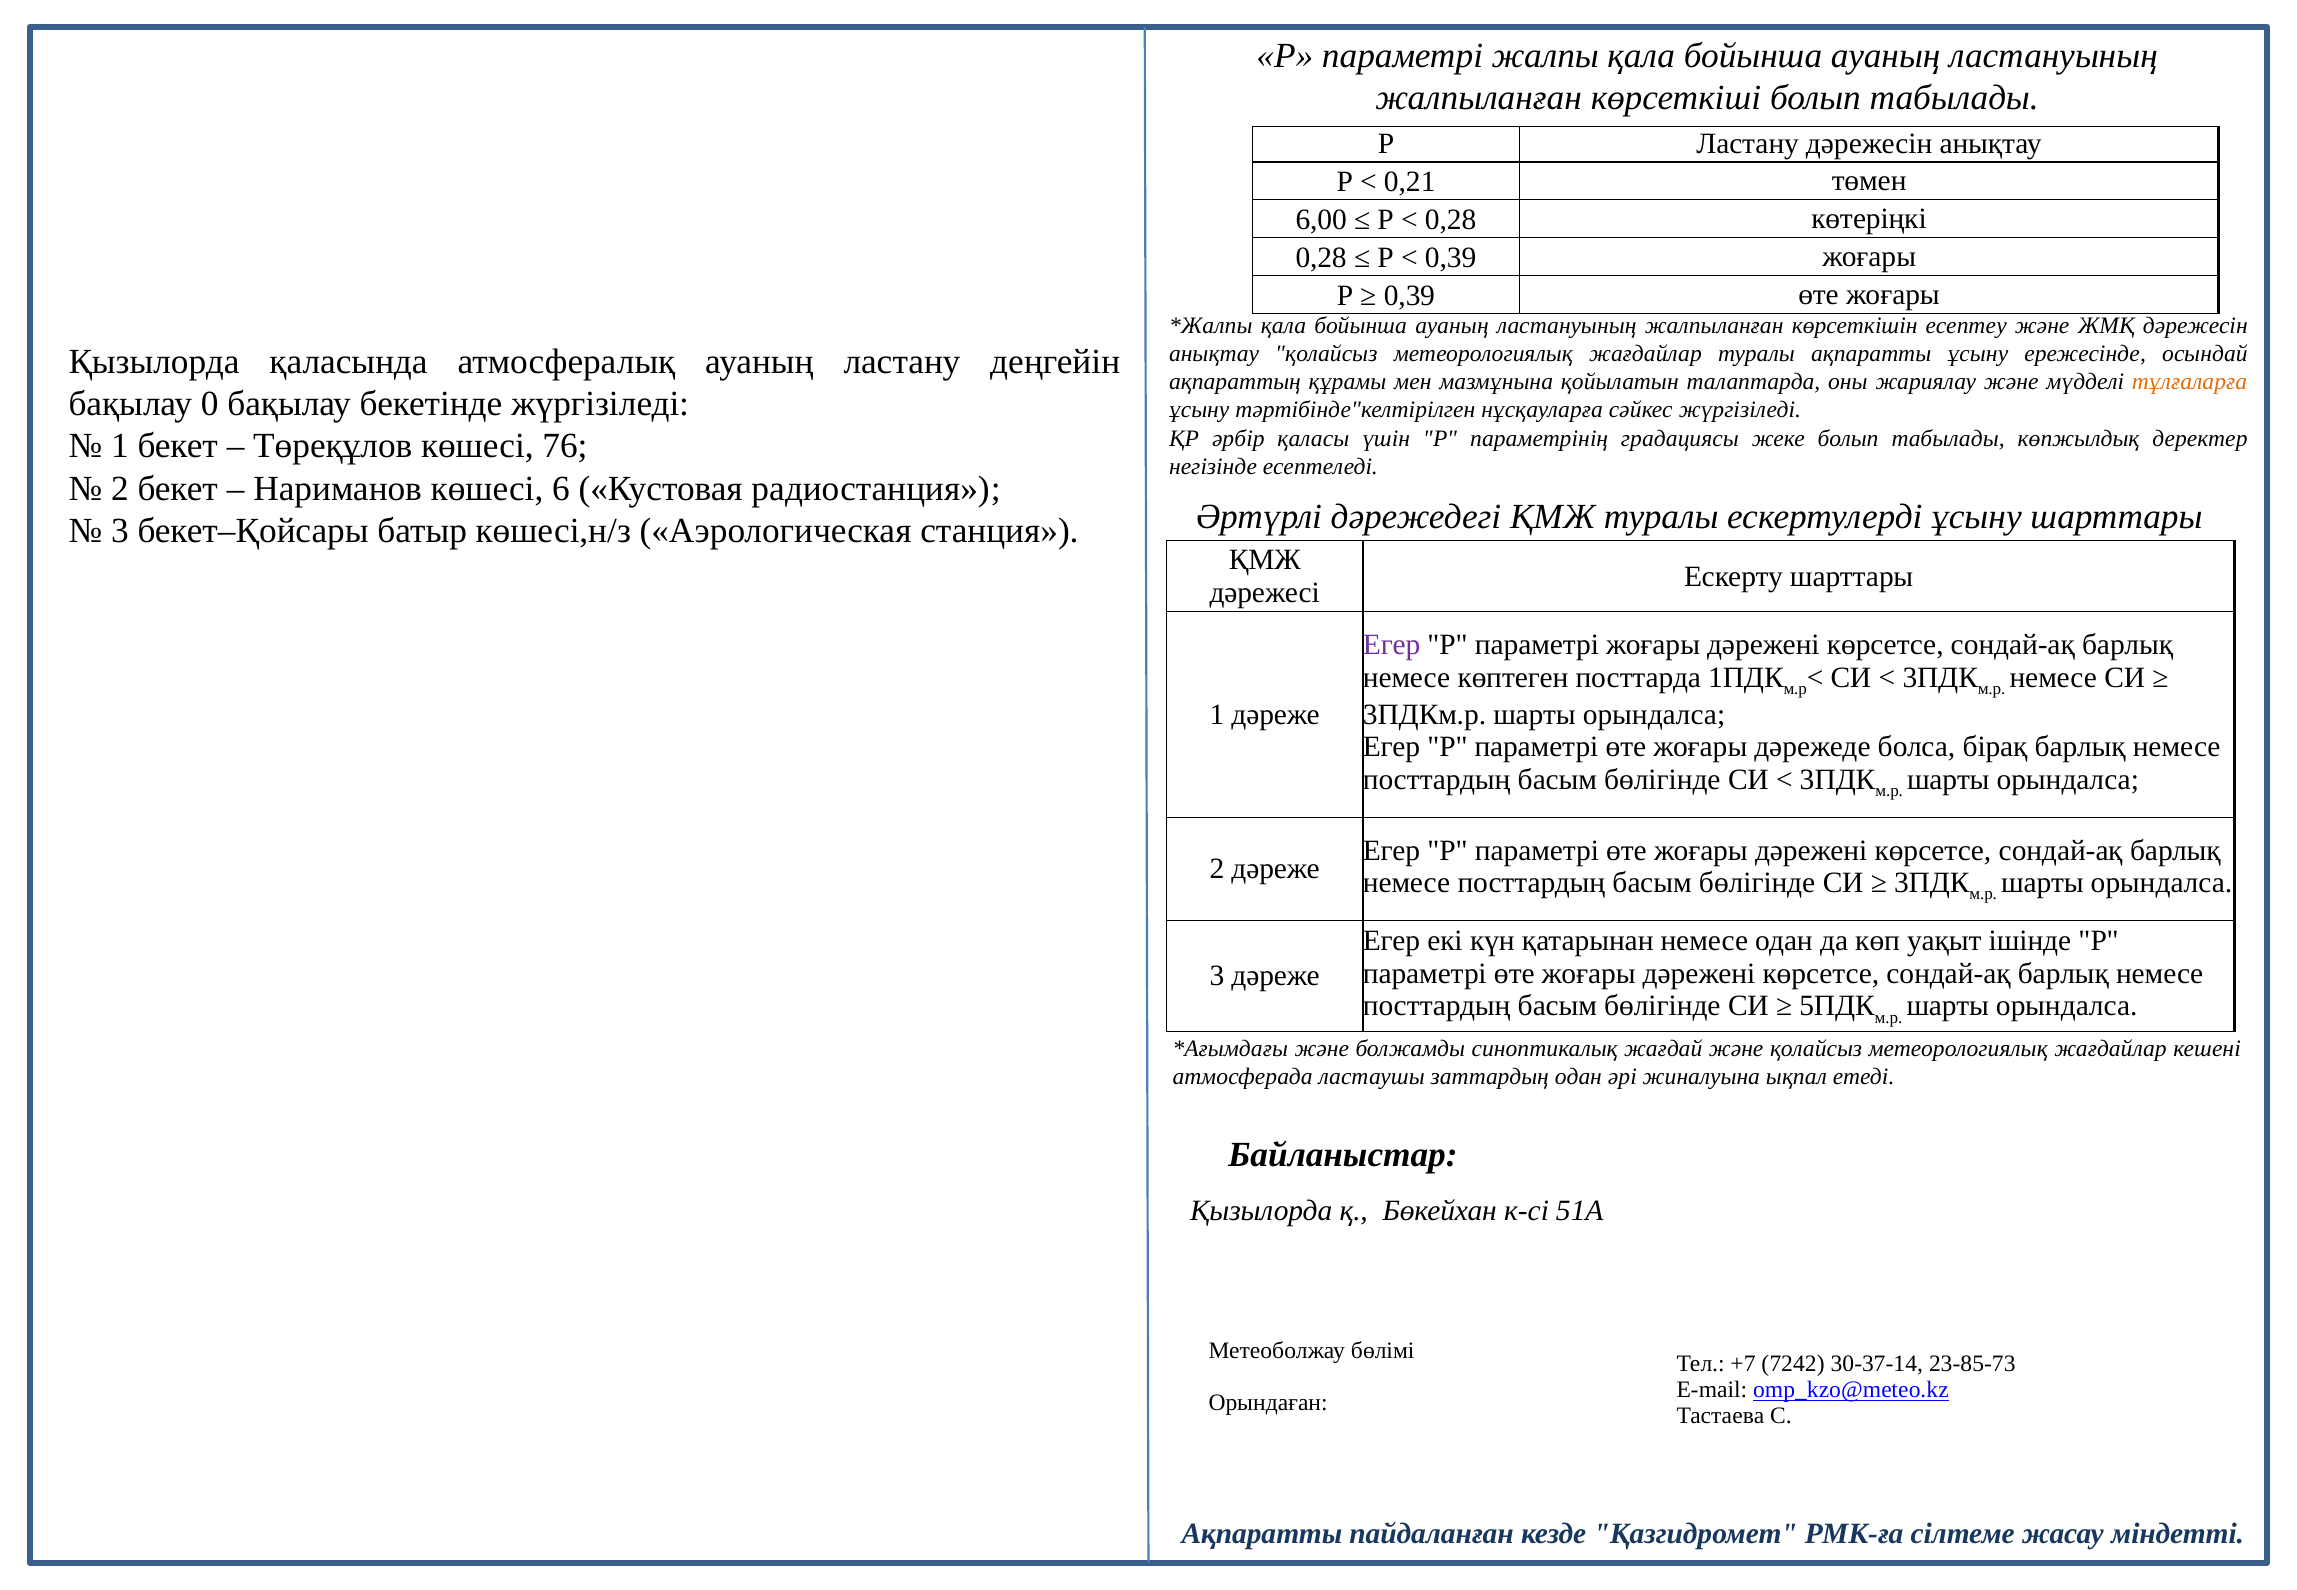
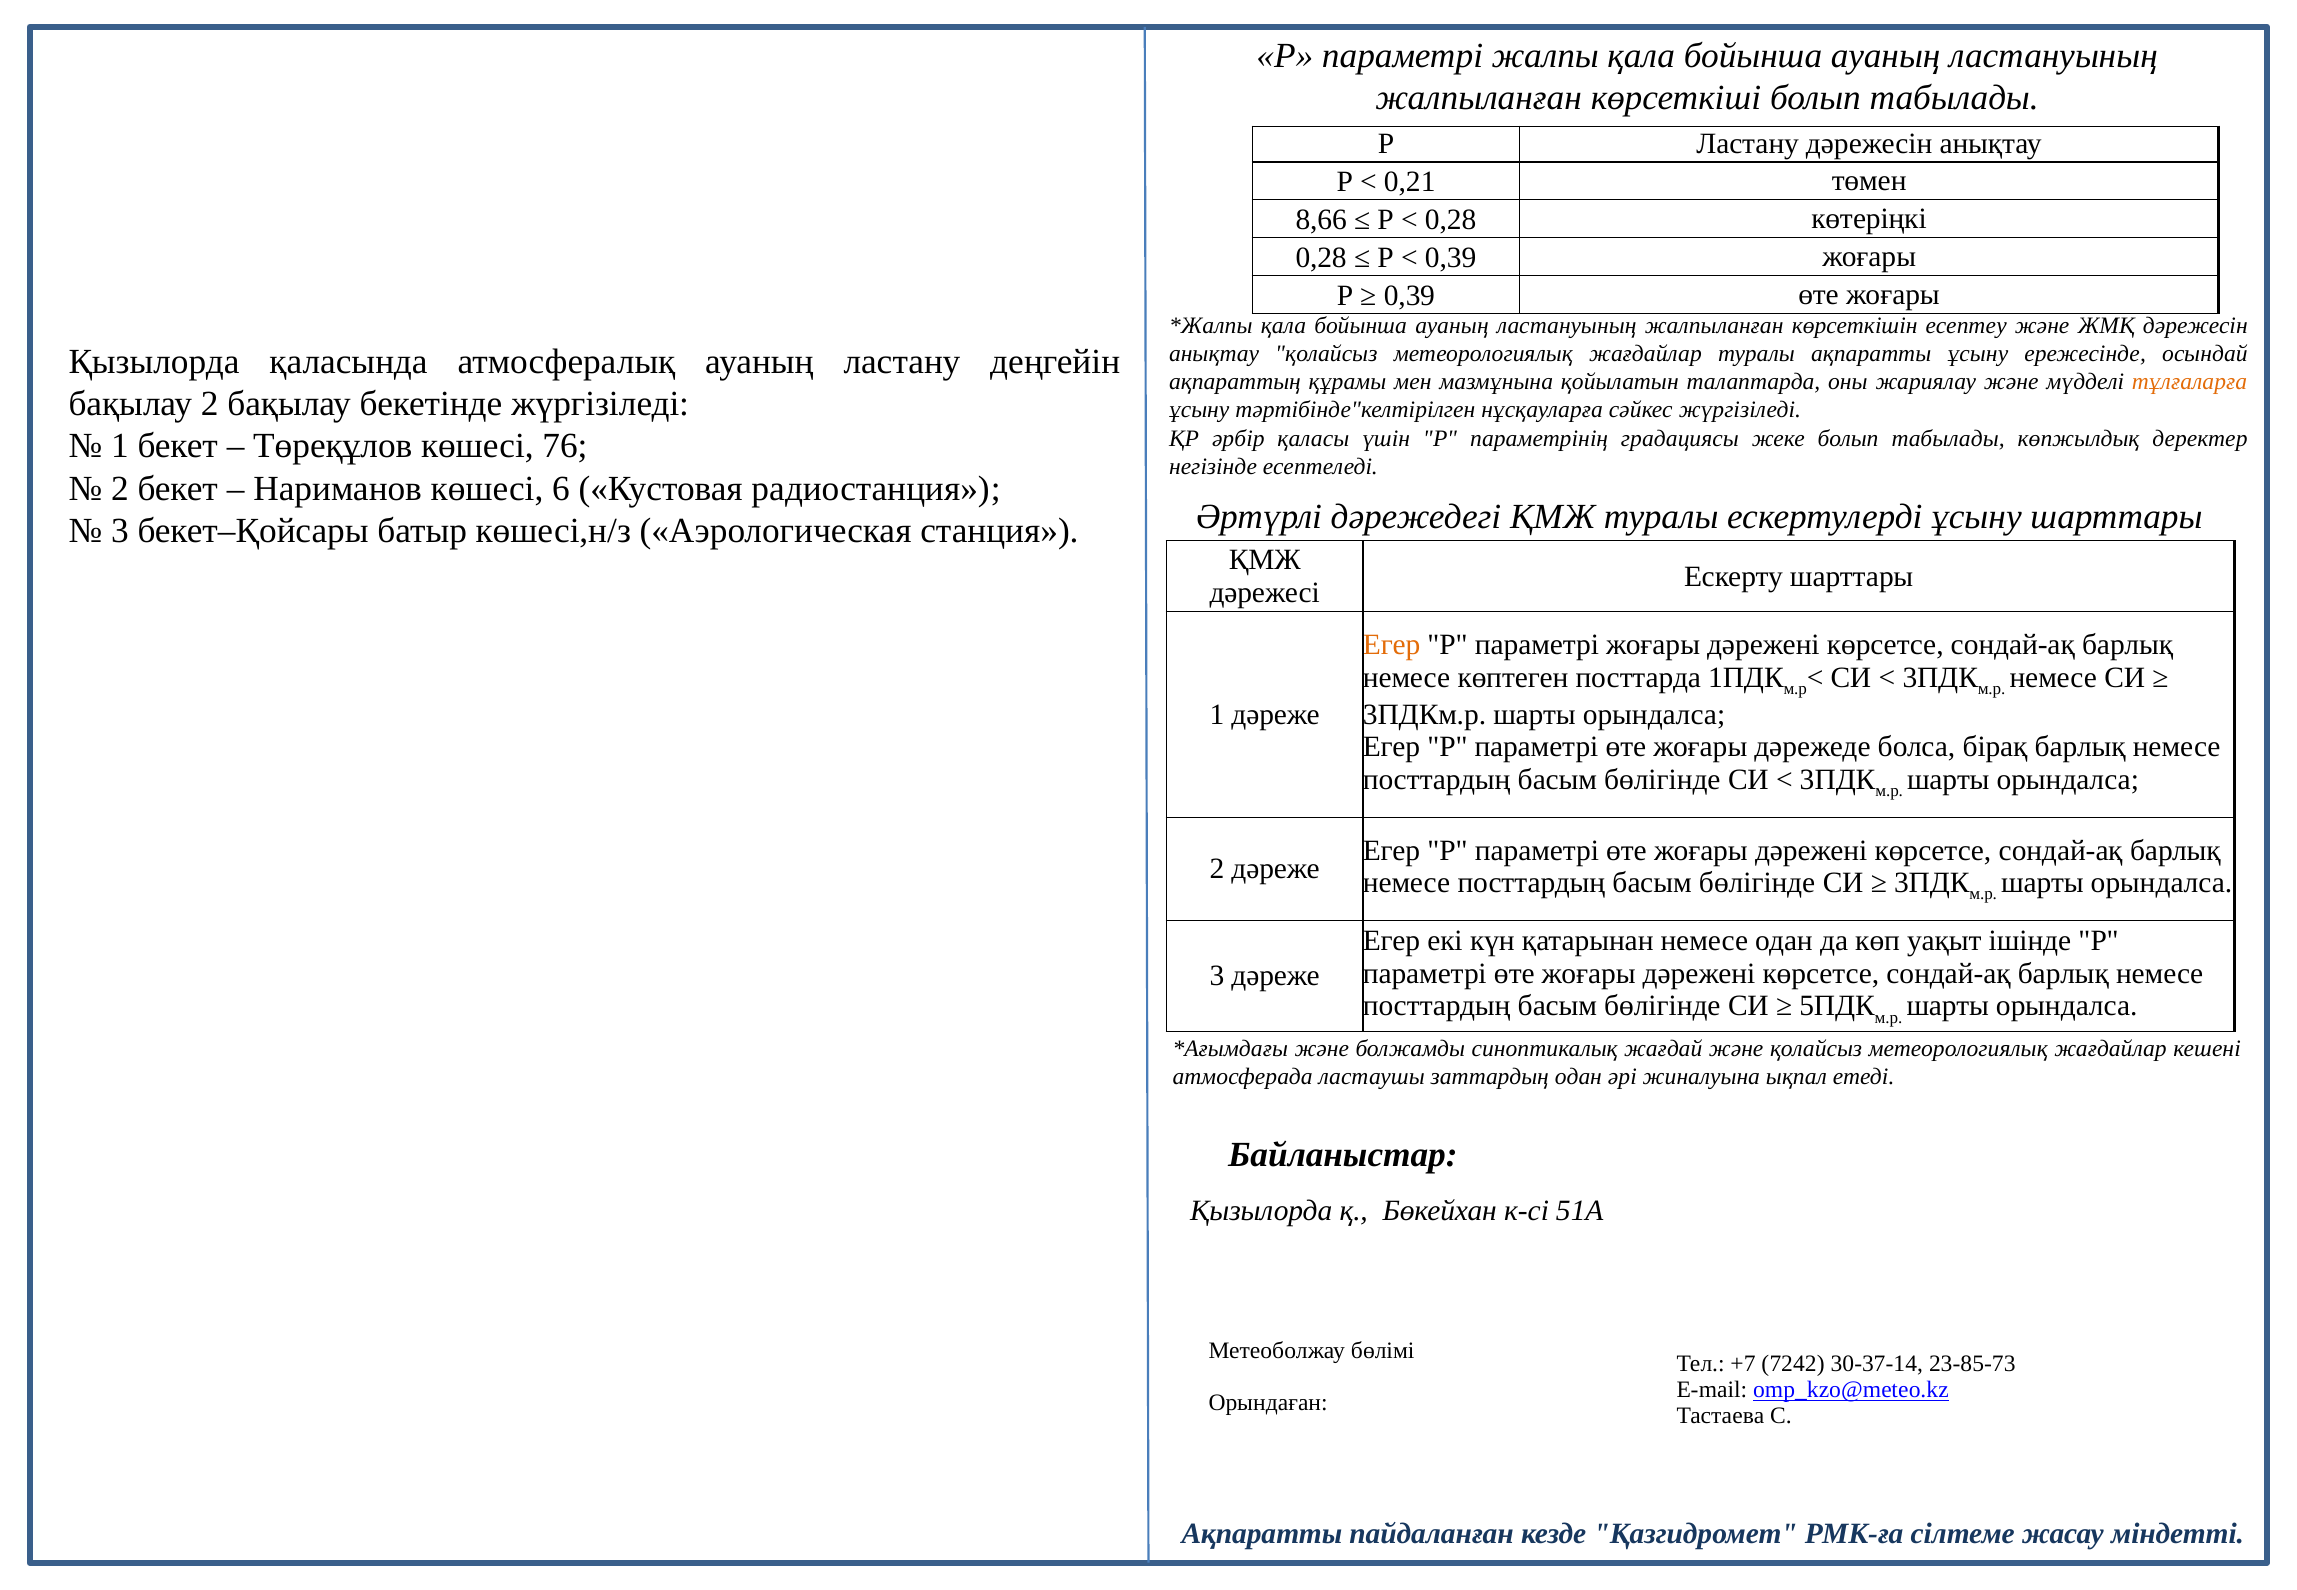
6,00: 6,00 -> 8,66 (1321, 220)
бақылау 0: 0 -> 2 (210, 404)
Егер colour: purple -> orange (1392, 645)
